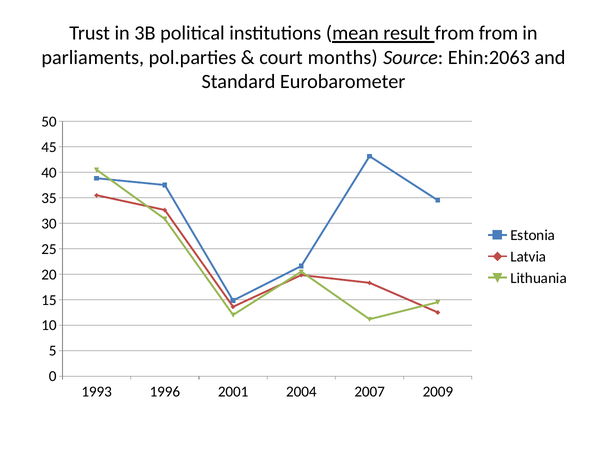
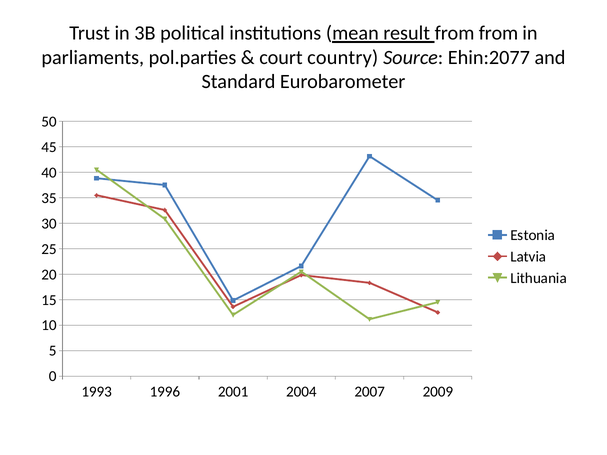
months: months -> country (343, 58)
Ehin:2063: Ehin:2063 -> Ehin:2077 (489, 58)
